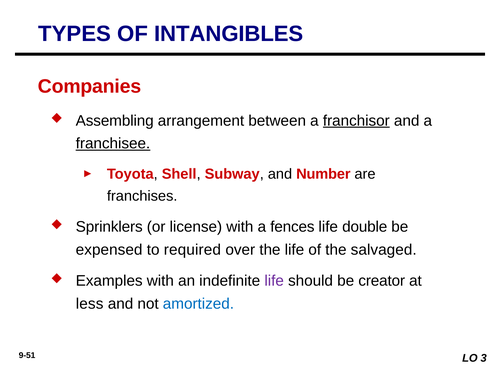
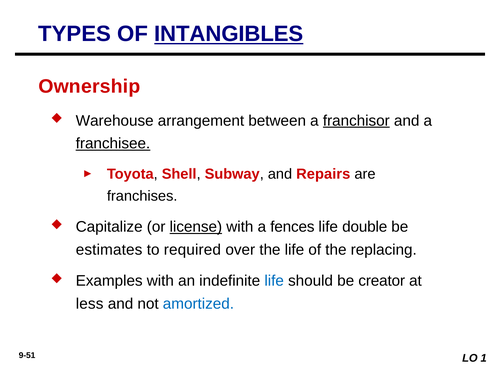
INTANGIBLES underline: none -> present (229, 34)
Companies: Companies -> Ownership (89, 86)
Assembling: Assembling -> Warehouse (115, 121)
Number: Number -> Repairs (323, 174)
Sprinklers: Sprinklers -> Capitalize (109, 227)
license underline: none -> present (196, 227)
expensed: expensed -> estimates (109, 250)
salvaged: salvaged -> replacing (384, 250)
life colour: purple -> blue (274, 281)
3: 3 -> 1 (484, 358)
